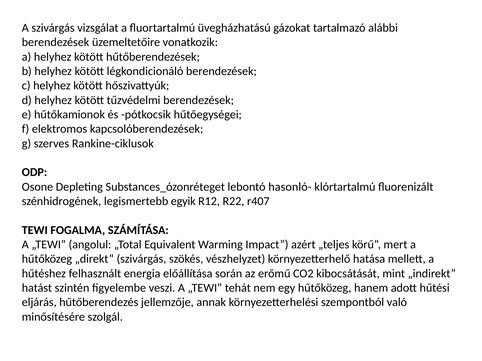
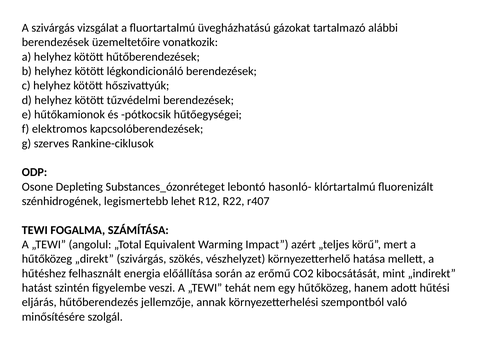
egyik: egyik -> lehet (183, 201)
